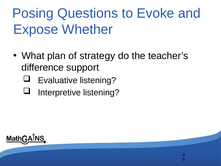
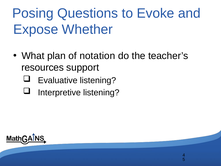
strategy: strategy -> notation (97, 56)
difference: difference -> resources (43, 67)
